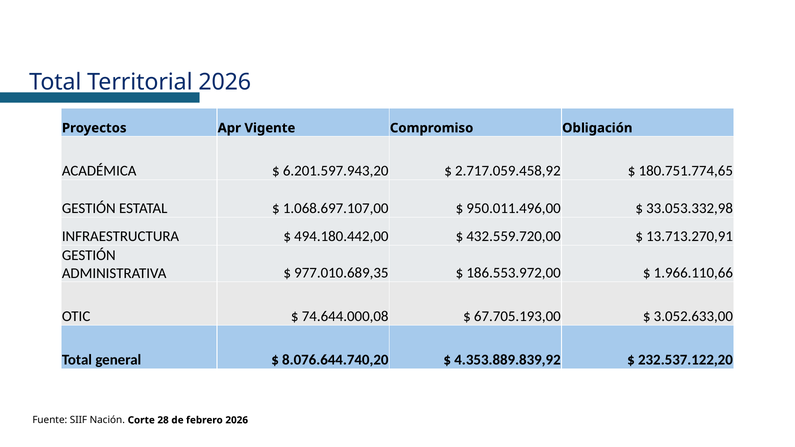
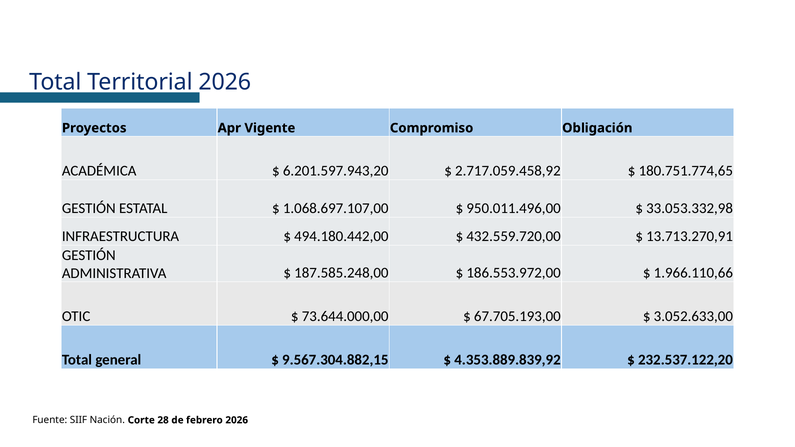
977.010.689,35: 977.010.689,35 -> 187.585.248,00 (341, 273)
74.644.000,08: 74.644.000,08 -> 73.644.000,00 (345, 316)
8.076.644.740,20: 8.076.644.740,20 -> 9.567.304.882,15 (335, 360)
